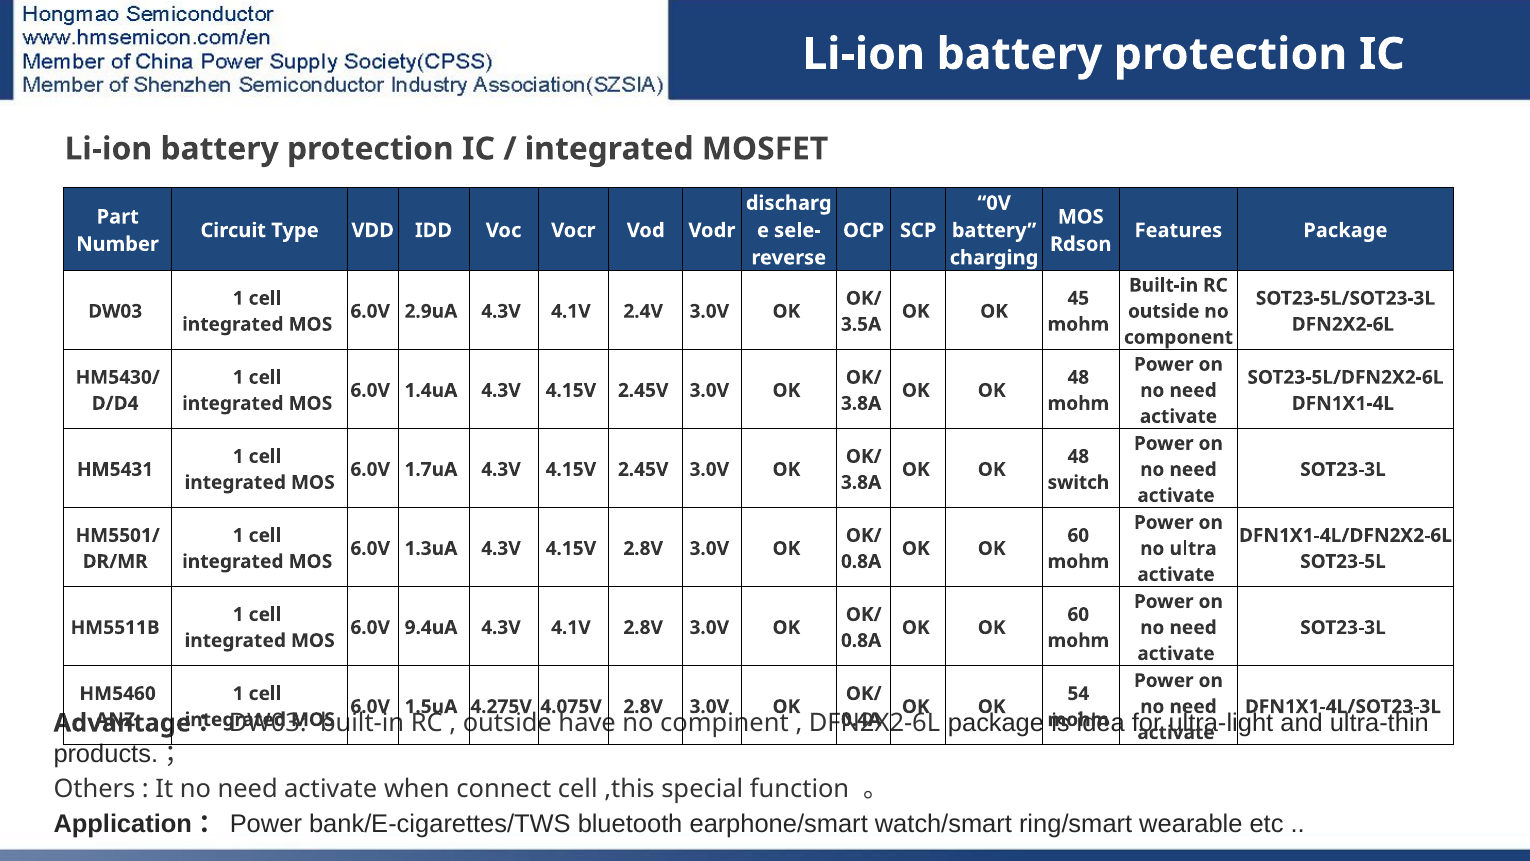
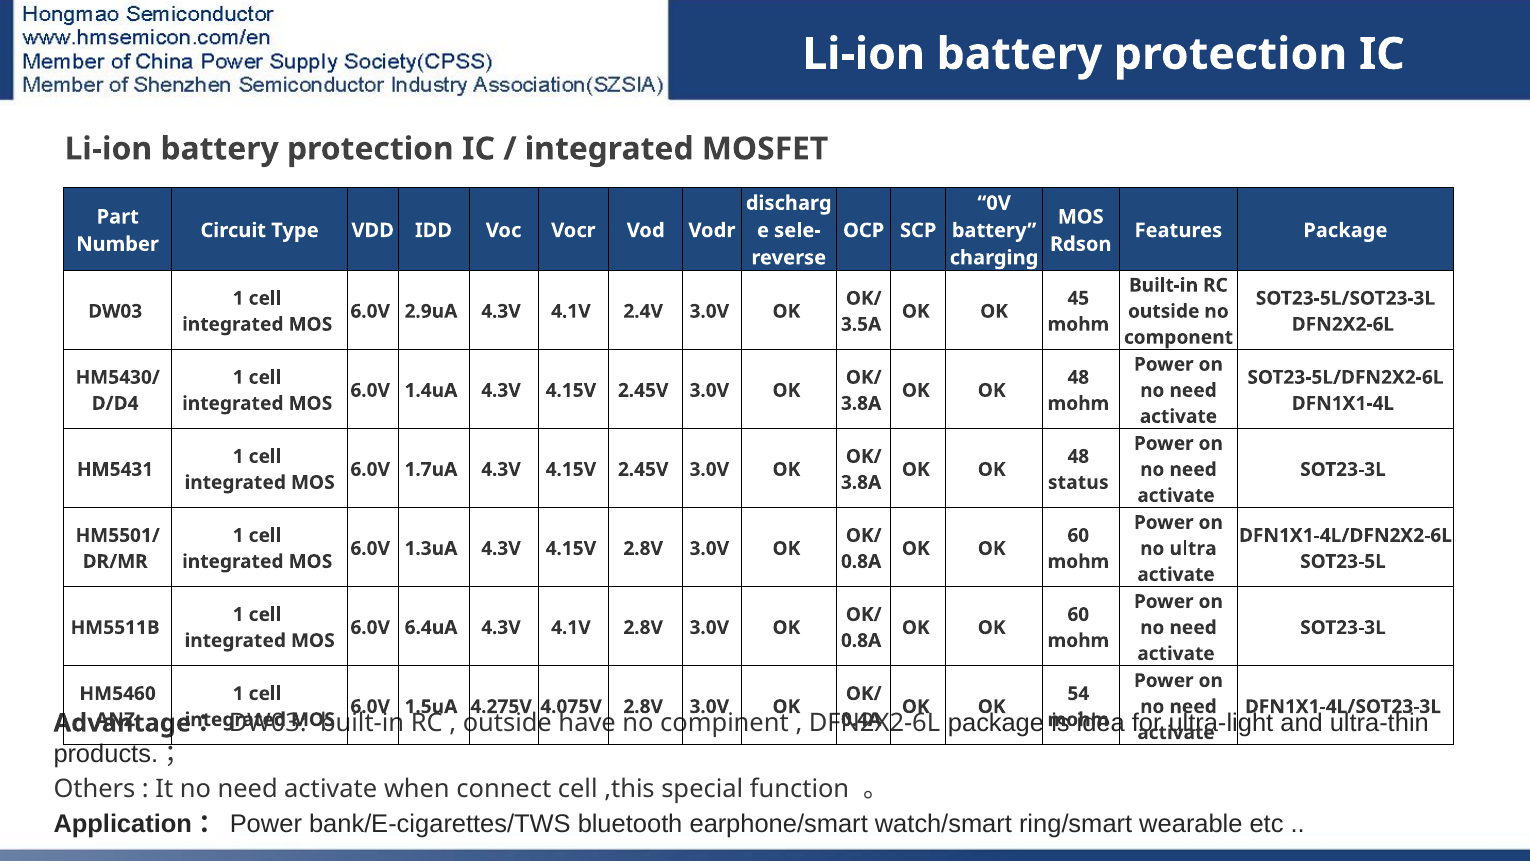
switch: switch -> status (1078, 482)
9.4uA: 9.4uA -> 6.4uA (431, 627)
